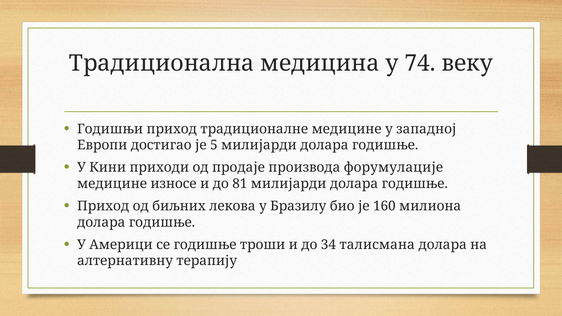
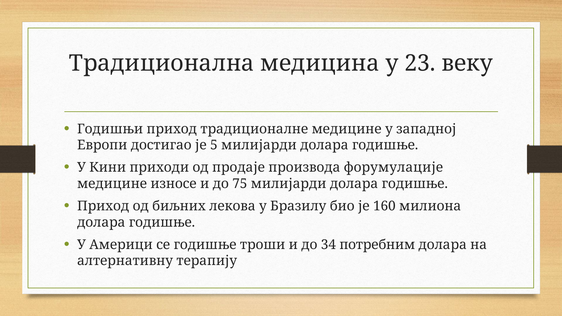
74: 74 -> 23 (420, 63)
81: 81 -> 75 (240, 184)
талисмана: талисмана -> потребним (377, 245)
